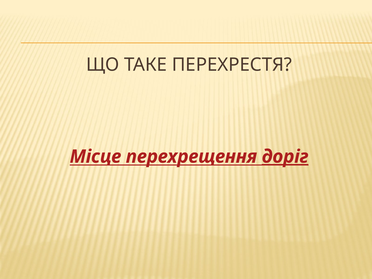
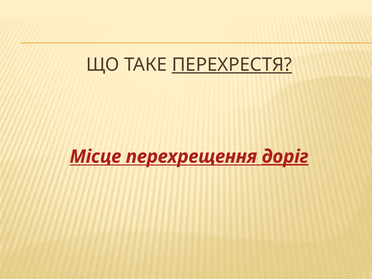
ПЕРЕХРЕСТЯ underline: none -> present (232, 65)
